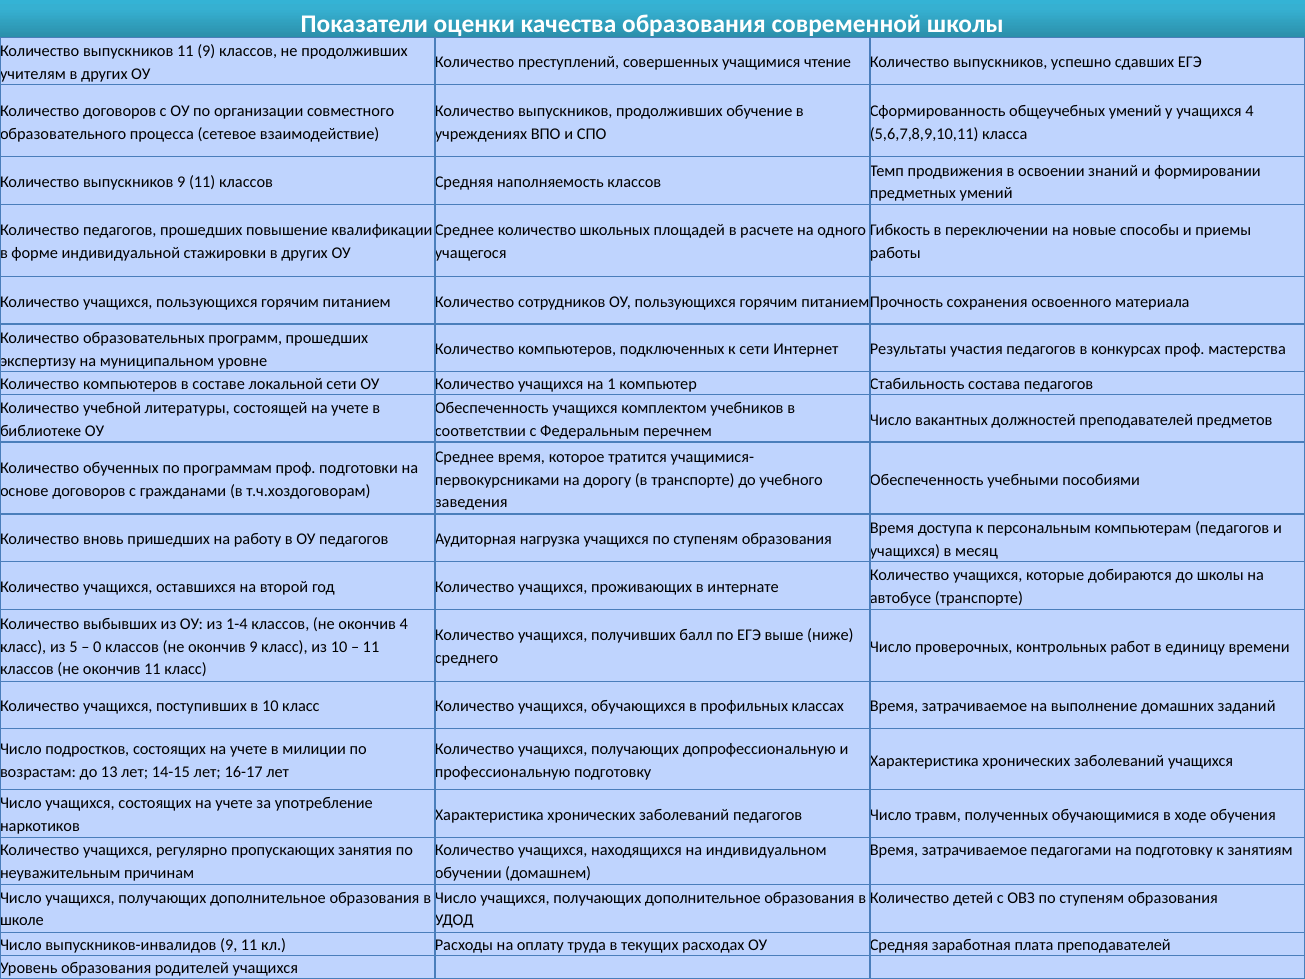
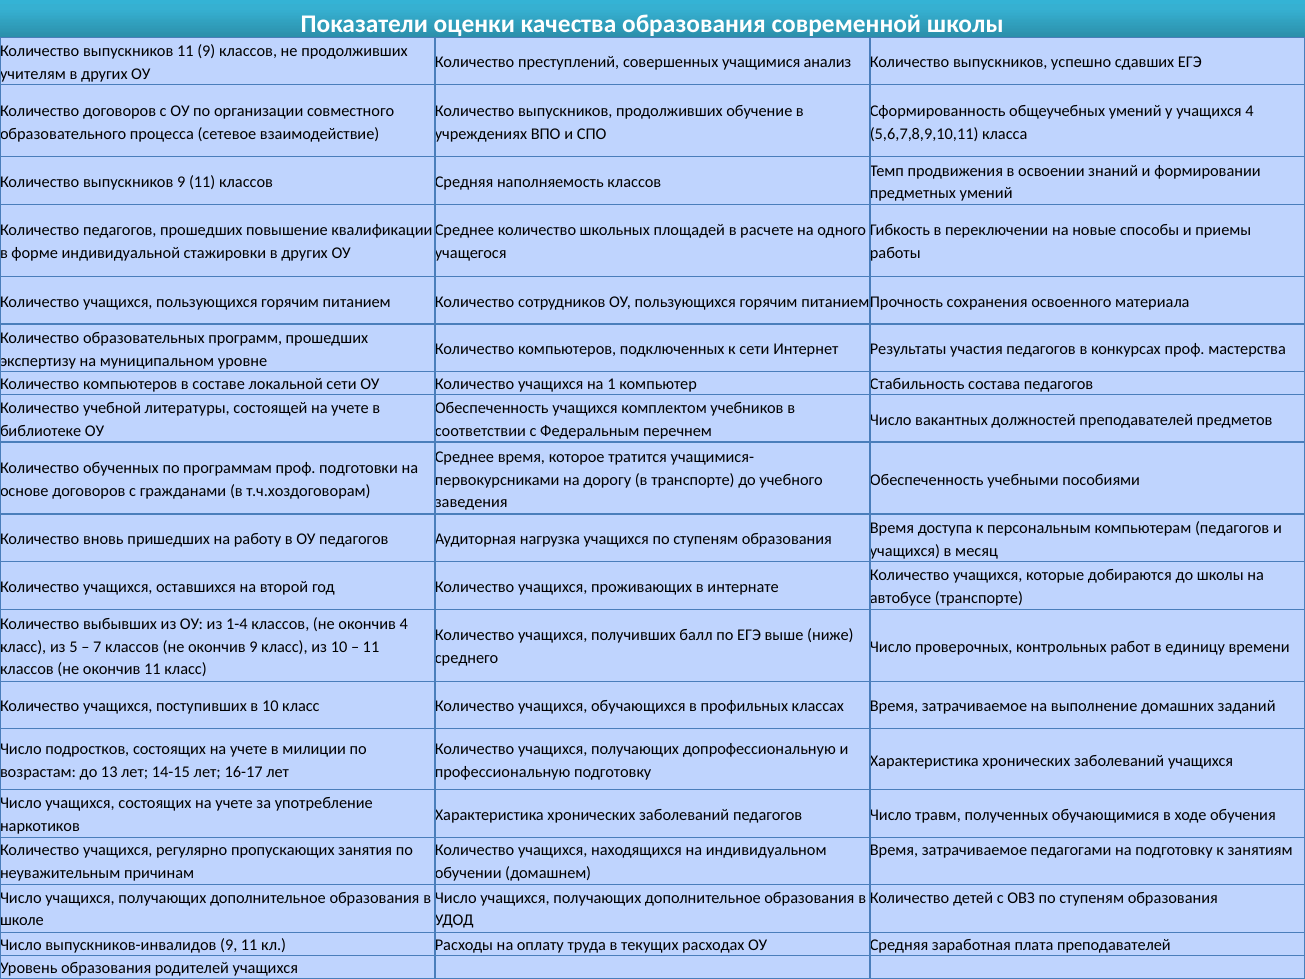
чтение: чтение -> анализ (828, 63)
0: 0 -> 7 (97, 647)
